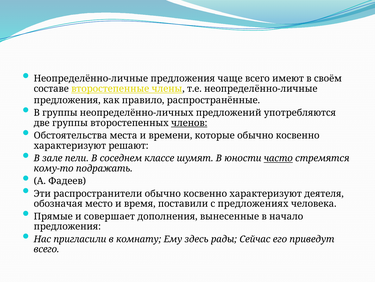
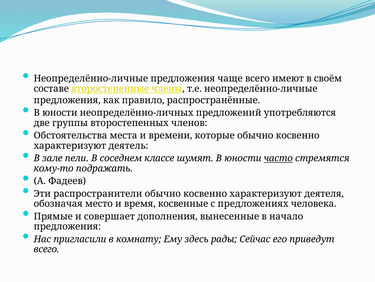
группы: группы -> юности (60, 113)
членов underline: present -> none (189, 123)
решают: решают -> деятель (128, 145)
поставили: поставили -> косвенные (183, 203)
